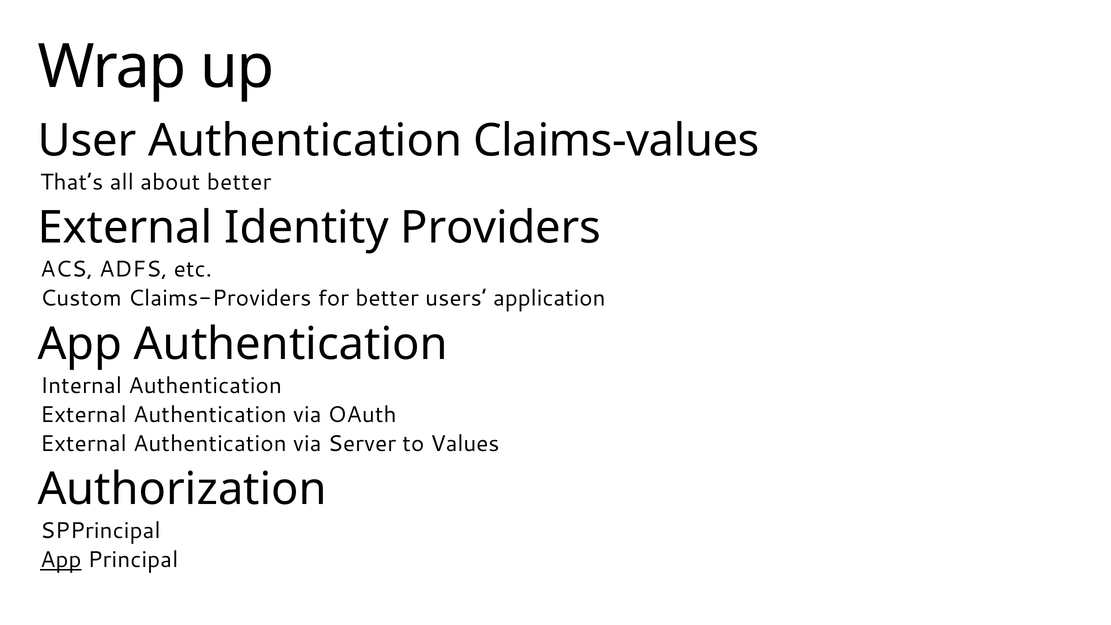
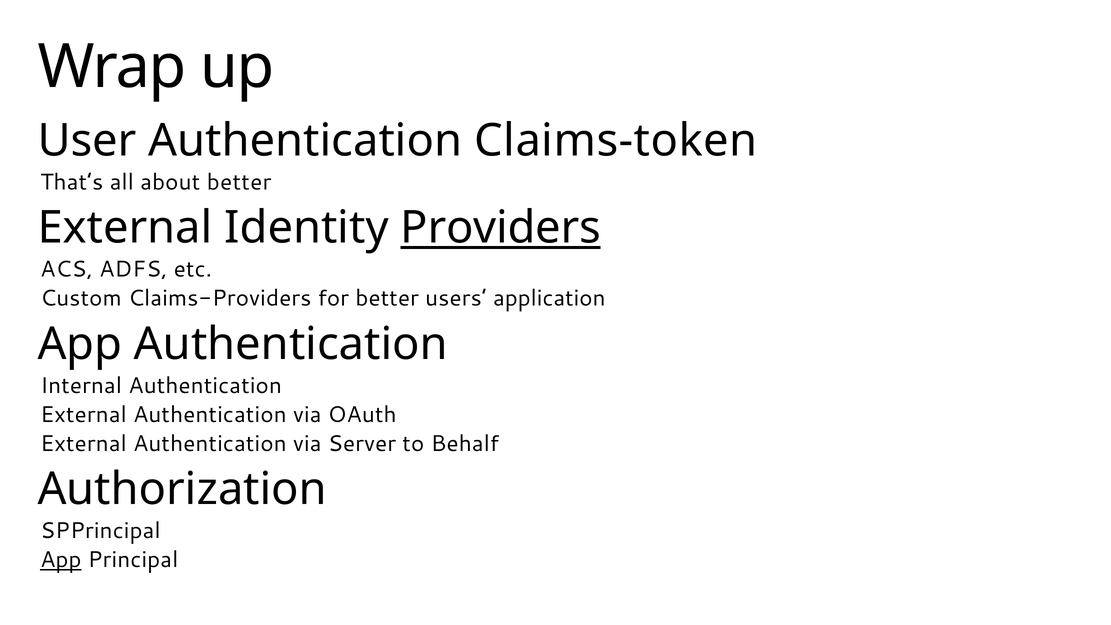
Claims-values: Claims-values -> Claims-token (616, 141)
Providers underline: none -> present (501, 228)
Values: Values -> Behalf (465, 444)
